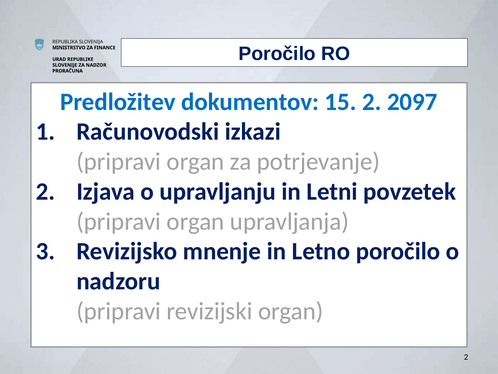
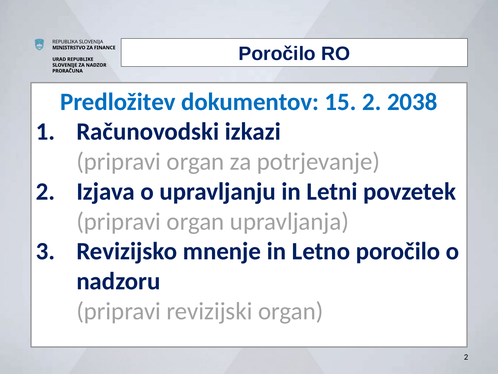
2097: 2097 -> 2038 (412, 102)
